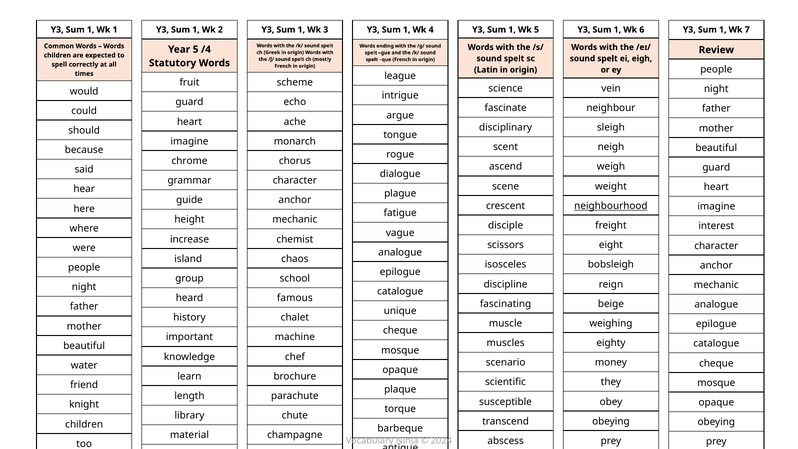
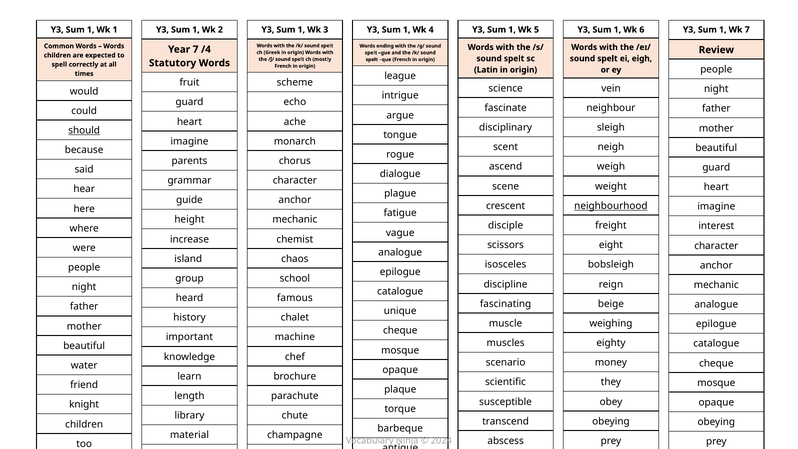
Year 5: 5 -> 7 (196, 49)
should underline: none -> present (84, 130)
chrome: chrome -> parents (190, 161)
